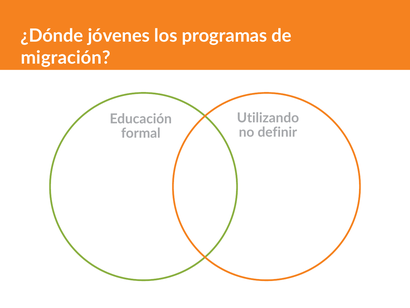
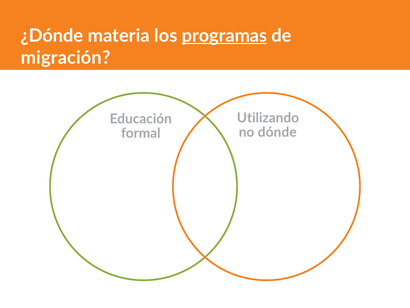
jóvenes: jóvenes -> materia (119, 36)
programas underline: none -> present (224, 36)
definir: definir -> dónde (277, 132)
